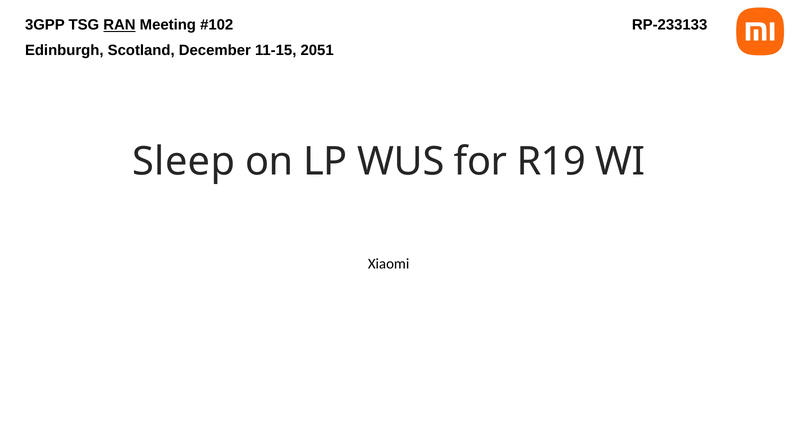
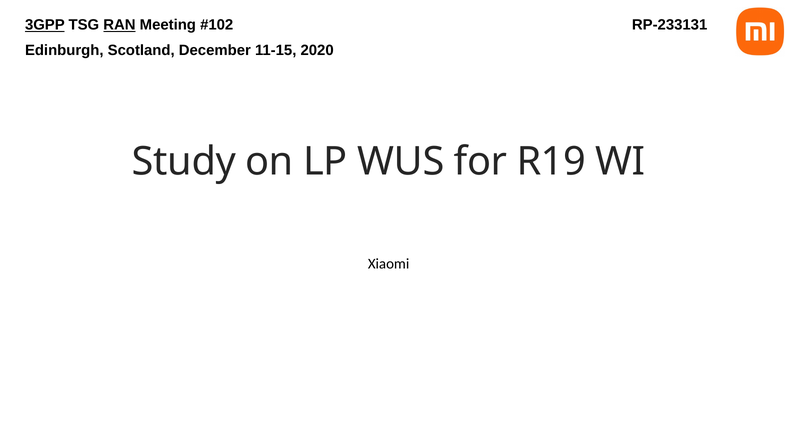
3GPP underline: none -> present (45, 25)
RP-233133: RP-233133 -> RP-233131 (670, 25)
2051: 2051 -> 2020 (317, 50)
Sleep: Sleep -> Study (184, 162)
